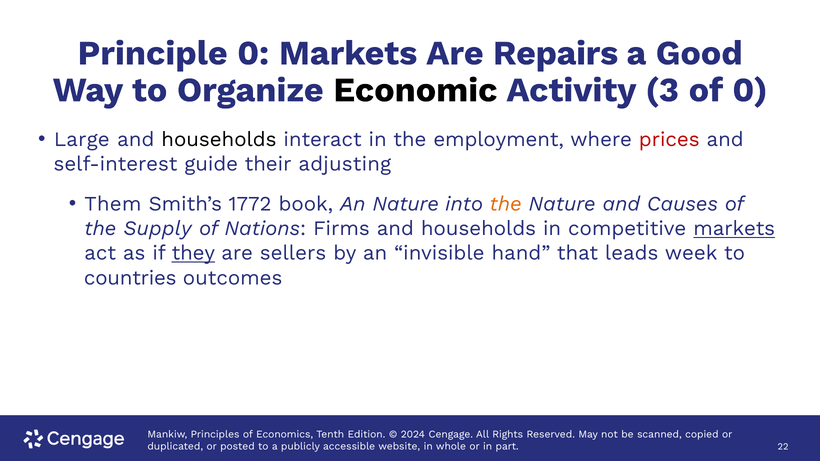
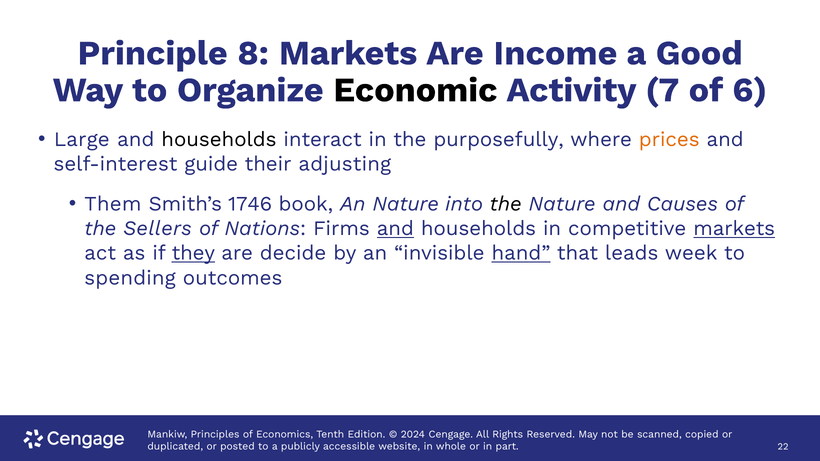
Principle 0: 0 -> 8 (253, 53)
Repairs: Repairs -> Income (555, 53)
3: 3 -> 7 (662, 90)
of 0: 0 -> 6 (750, 90)
employment: employment -> purposefully (499, 140)
prices colour: red -> orange (669, 140)
1772: 1772 -> 1746 (250, 204)
the colour: orange -> black (506, 204)
Supply: Supply -> Sellers (157, 229)
and underline: none -> present (395, 229)
sellers: sellers -> decide (293, 253)
hand underline: none -> present (521, 253)
countries: countries -> spending (130, 278)
